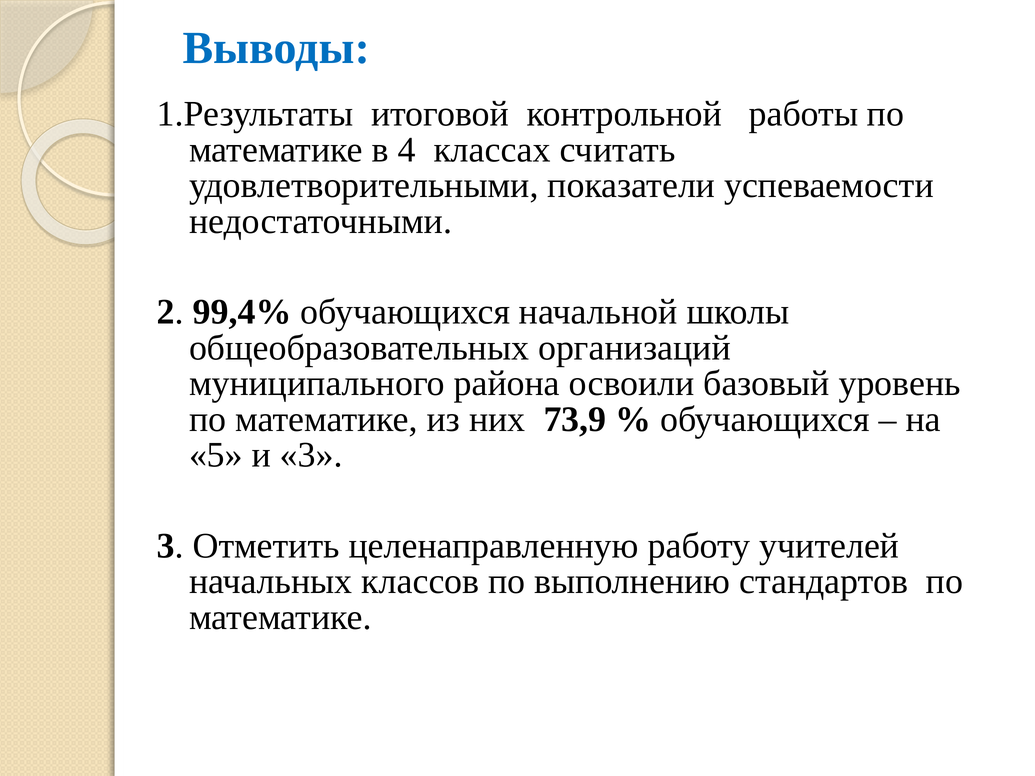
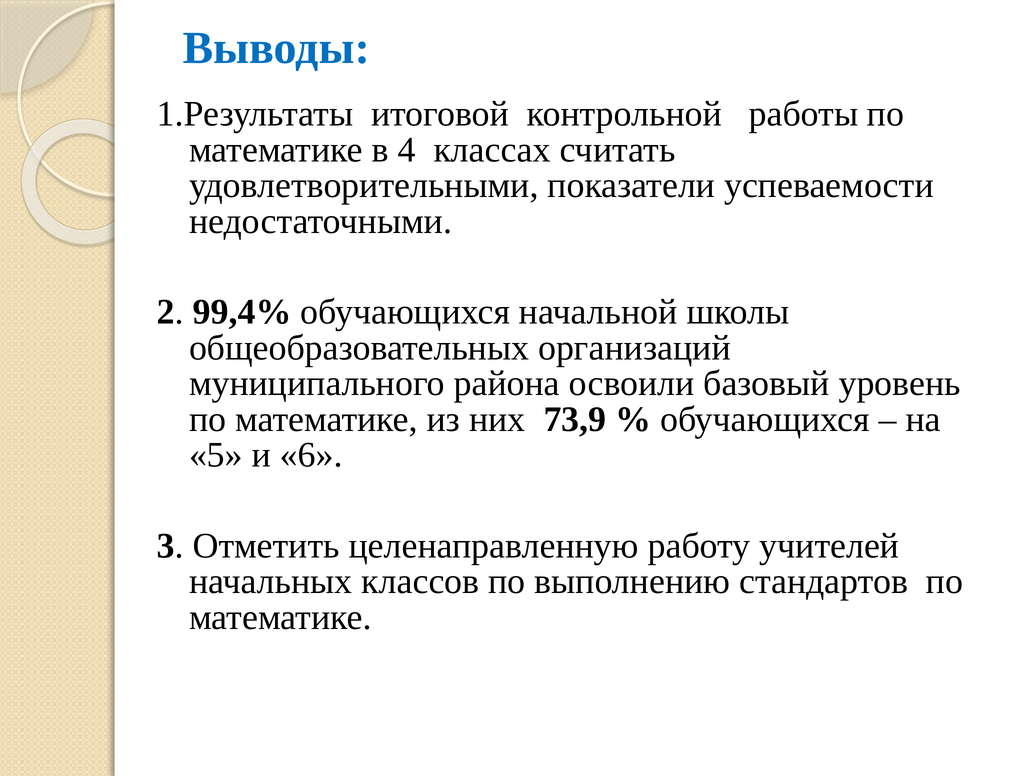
и 3: 3 -> 6 (311, 455)
